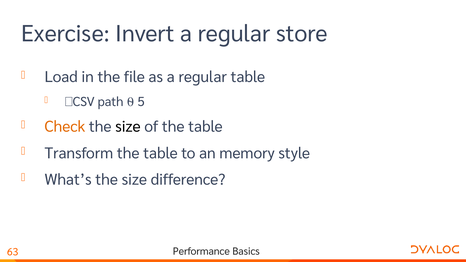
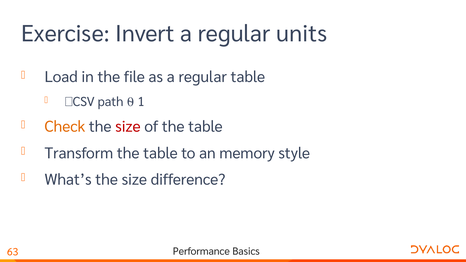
store: store -> units (302, 34)
5: 5 -> 1 (141, 102)
size colour: black -> red (128, 127)
